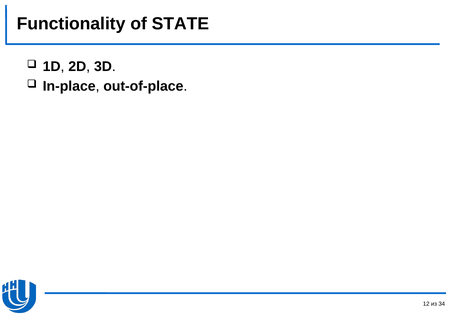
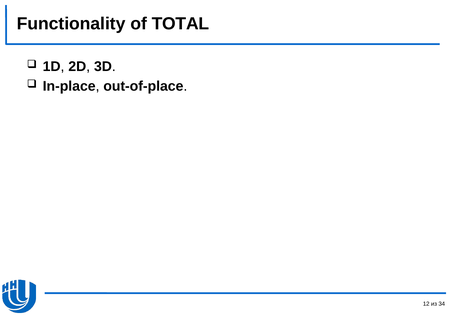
STATE: STATE -> TOTAL (180, 24)
